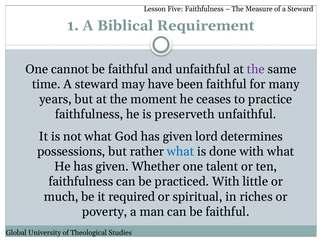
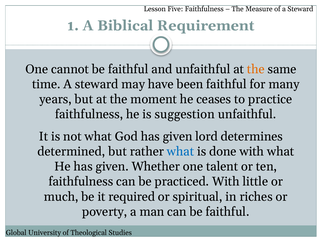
the colour: purple -> orange (256, 69)
preserveth: preserveth -> suggestion (185, 114)
possessions: possessions -> determined (71, 151)
